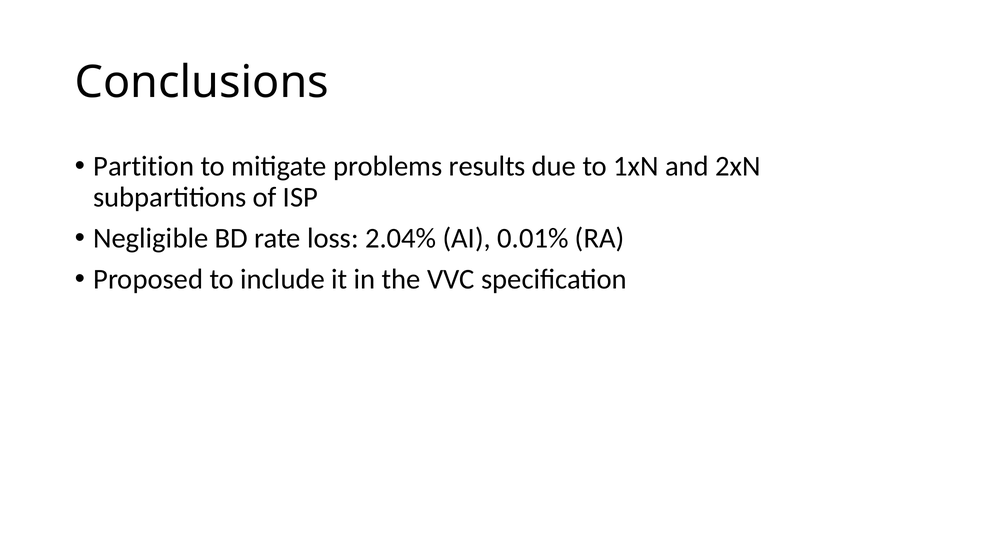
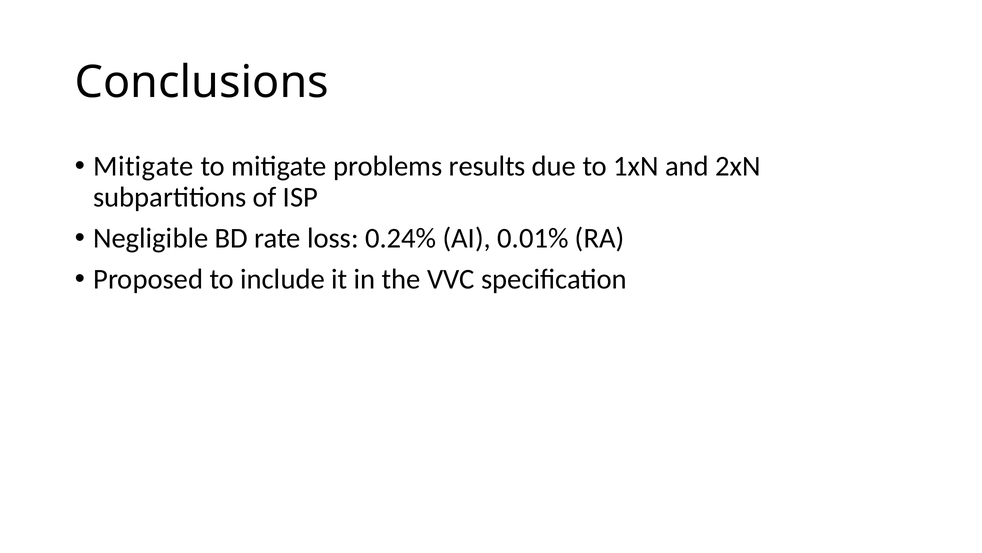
Partition: Partition -> Mitigate (144, 166)
2.04%: 2.04% -> 0.24% (401, 238)
